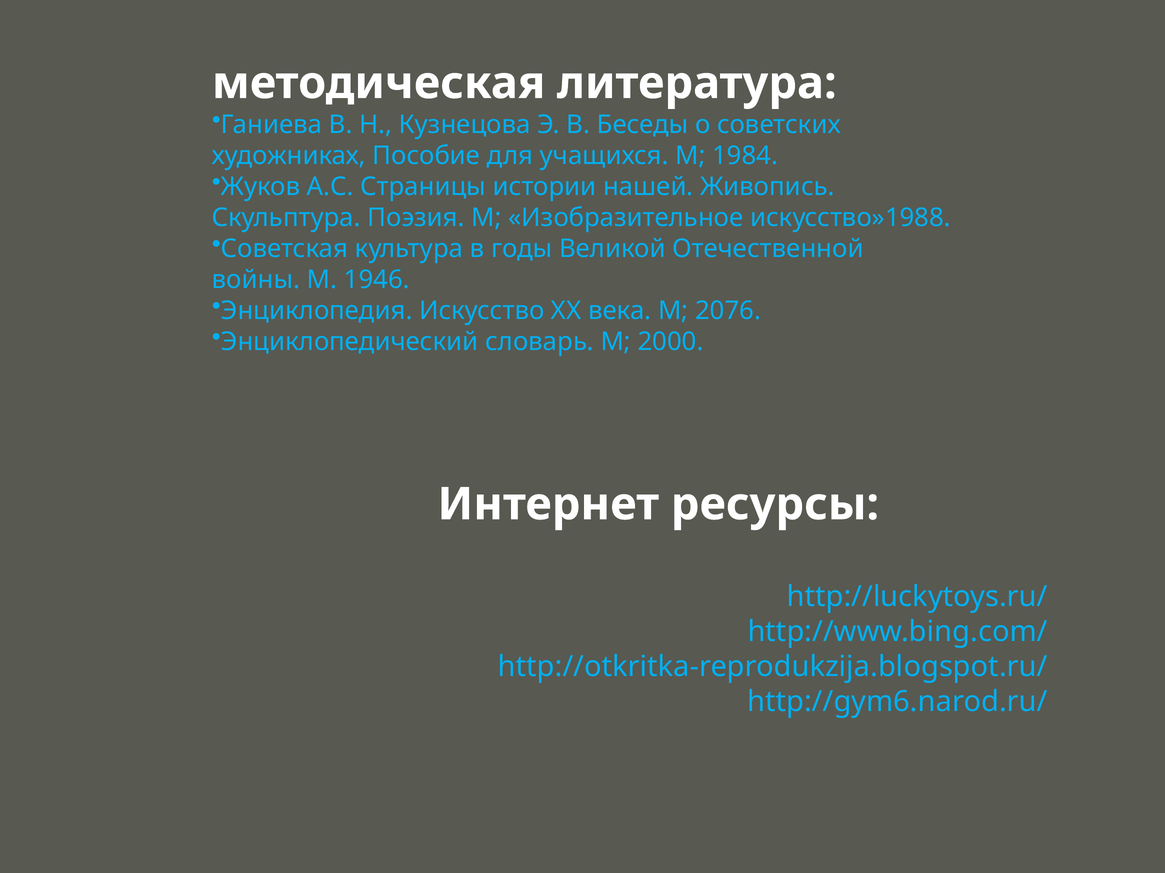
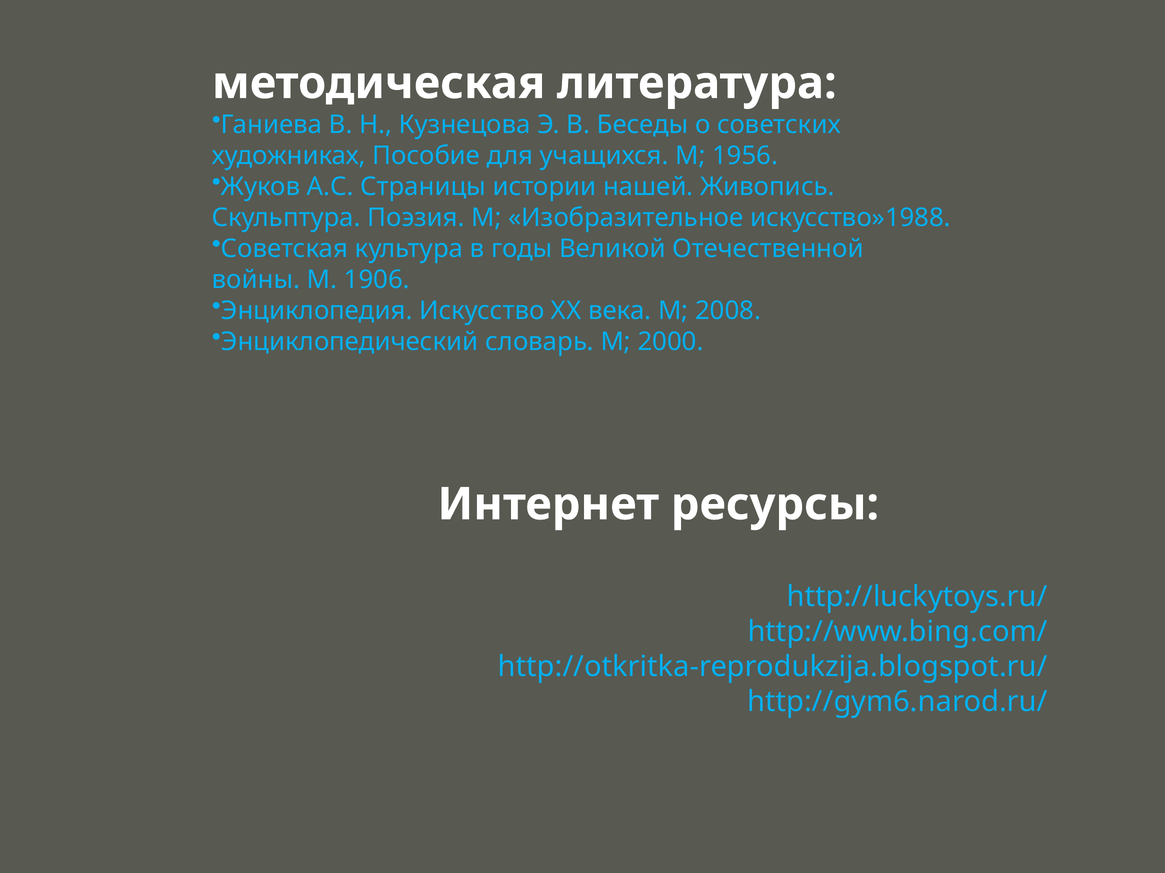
1984: 1984 -> 1956 (745, 156)
1946: 1946 -> 1906 (377, 280)
2076: 2076 -> 2008 (728, 311)
